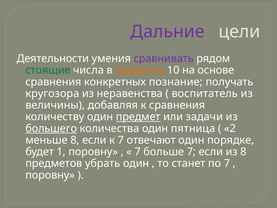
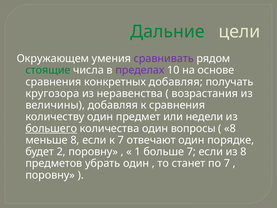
Дальние colour: purple -> green (168, 32)
Деятельности: Деятельности -> Окружающем (53, 58)
пределах colour: orange -> purple (140, 70)
конкретных познание: познание -> добавляя (176, 82)
воспитатель: воспитатель -> возрастания (205, 93)
предмет underline: present -> none (138, 117)
задачи: задачи -> недели (204, 117)
пятница: пятница -> вопросы (193, 128)
2: 2 -> 8 (230, 128)
1: 1 -> 2 (61, 152)
7: 7 -> 1 (138, 152)
